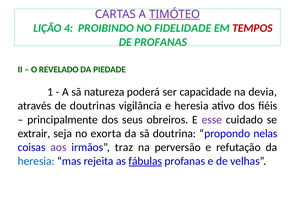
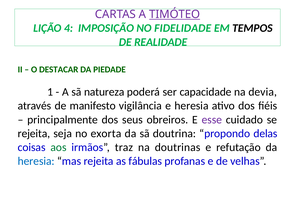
PROIBINDO: PROIBINDO -> IMPOSIÇÃO (106, 28)
TEMPOS colour: red -> black (252, 28)
DE PROFANAS: PROFANAS -> REALIDADE (161, 42)
REVELADO: REVELADO -> DESTACAR (59, 69)
doutrinas: doutrinas -> manifesto (93, 105)
extrair: extrair -> rejeita (34, 133)
nelas: nelas -> delas (265, 133)
aos colour: purple -> green (59, 147)
perversão: perversão -> doutrinas (178, 147)
fábulas underline: present -> none (145, 161)
